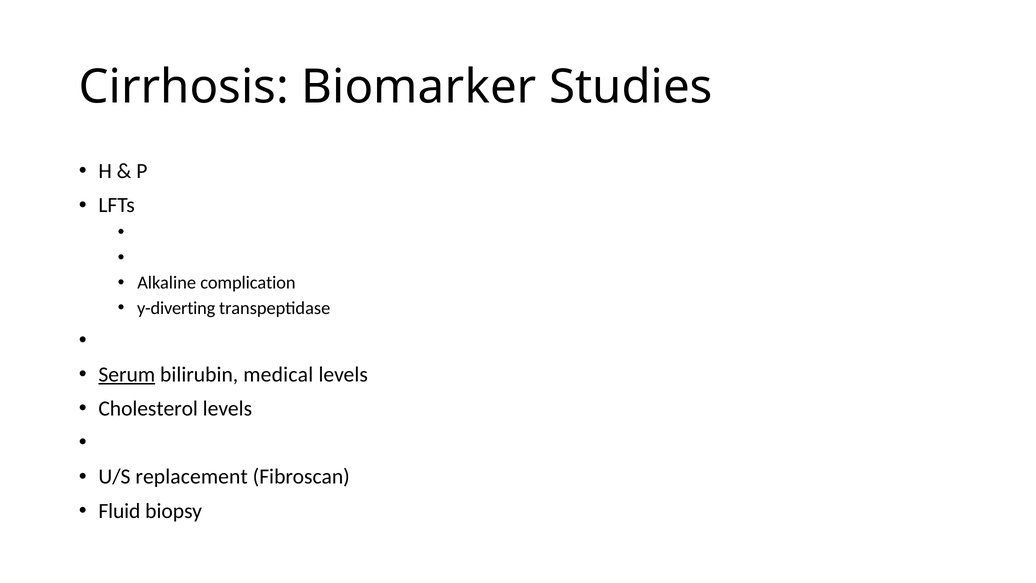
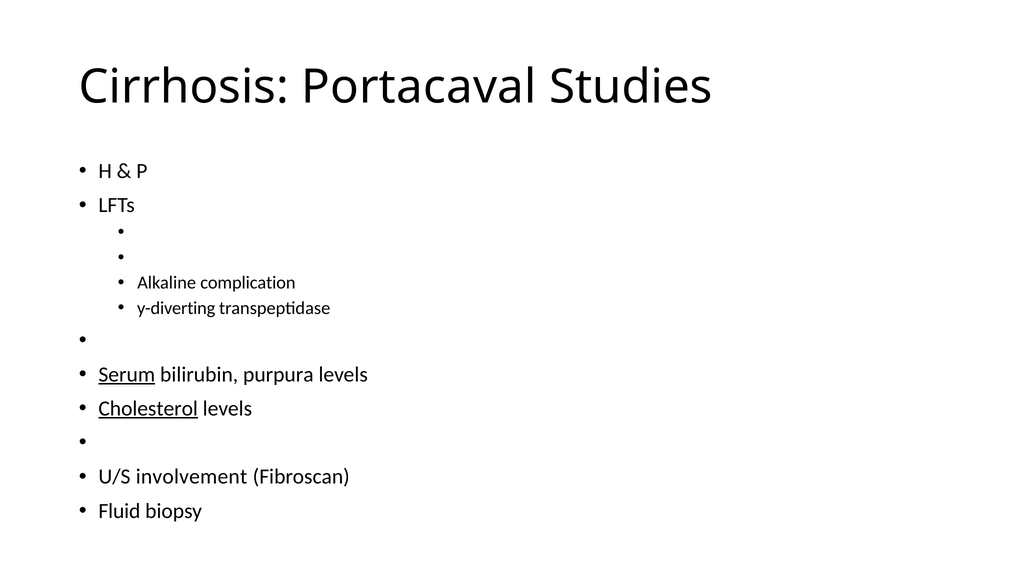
Biomarker: Biomarker -> Portacaval (419, 87)
medical: medical -> purpura (278, 374)
Cholesterol underline: none -> present (148, 408)
replacement: replacement -> involvement (192, 477)
